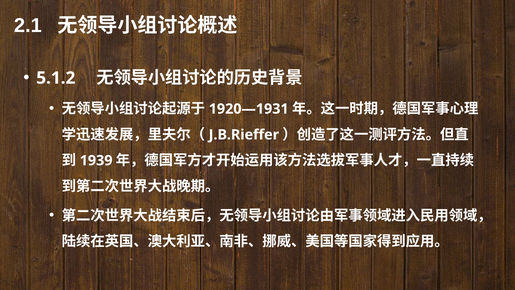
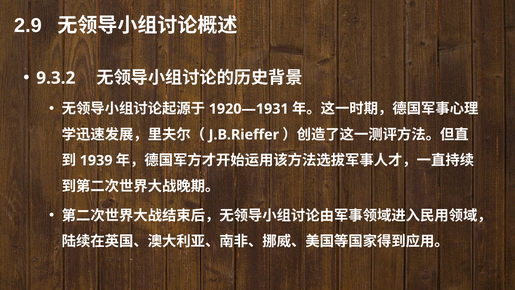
2.1: 2.1 -> 2.9 (28, 25)
5.1.2: 5.1.2 -> 9.3.2 (56, 78)
